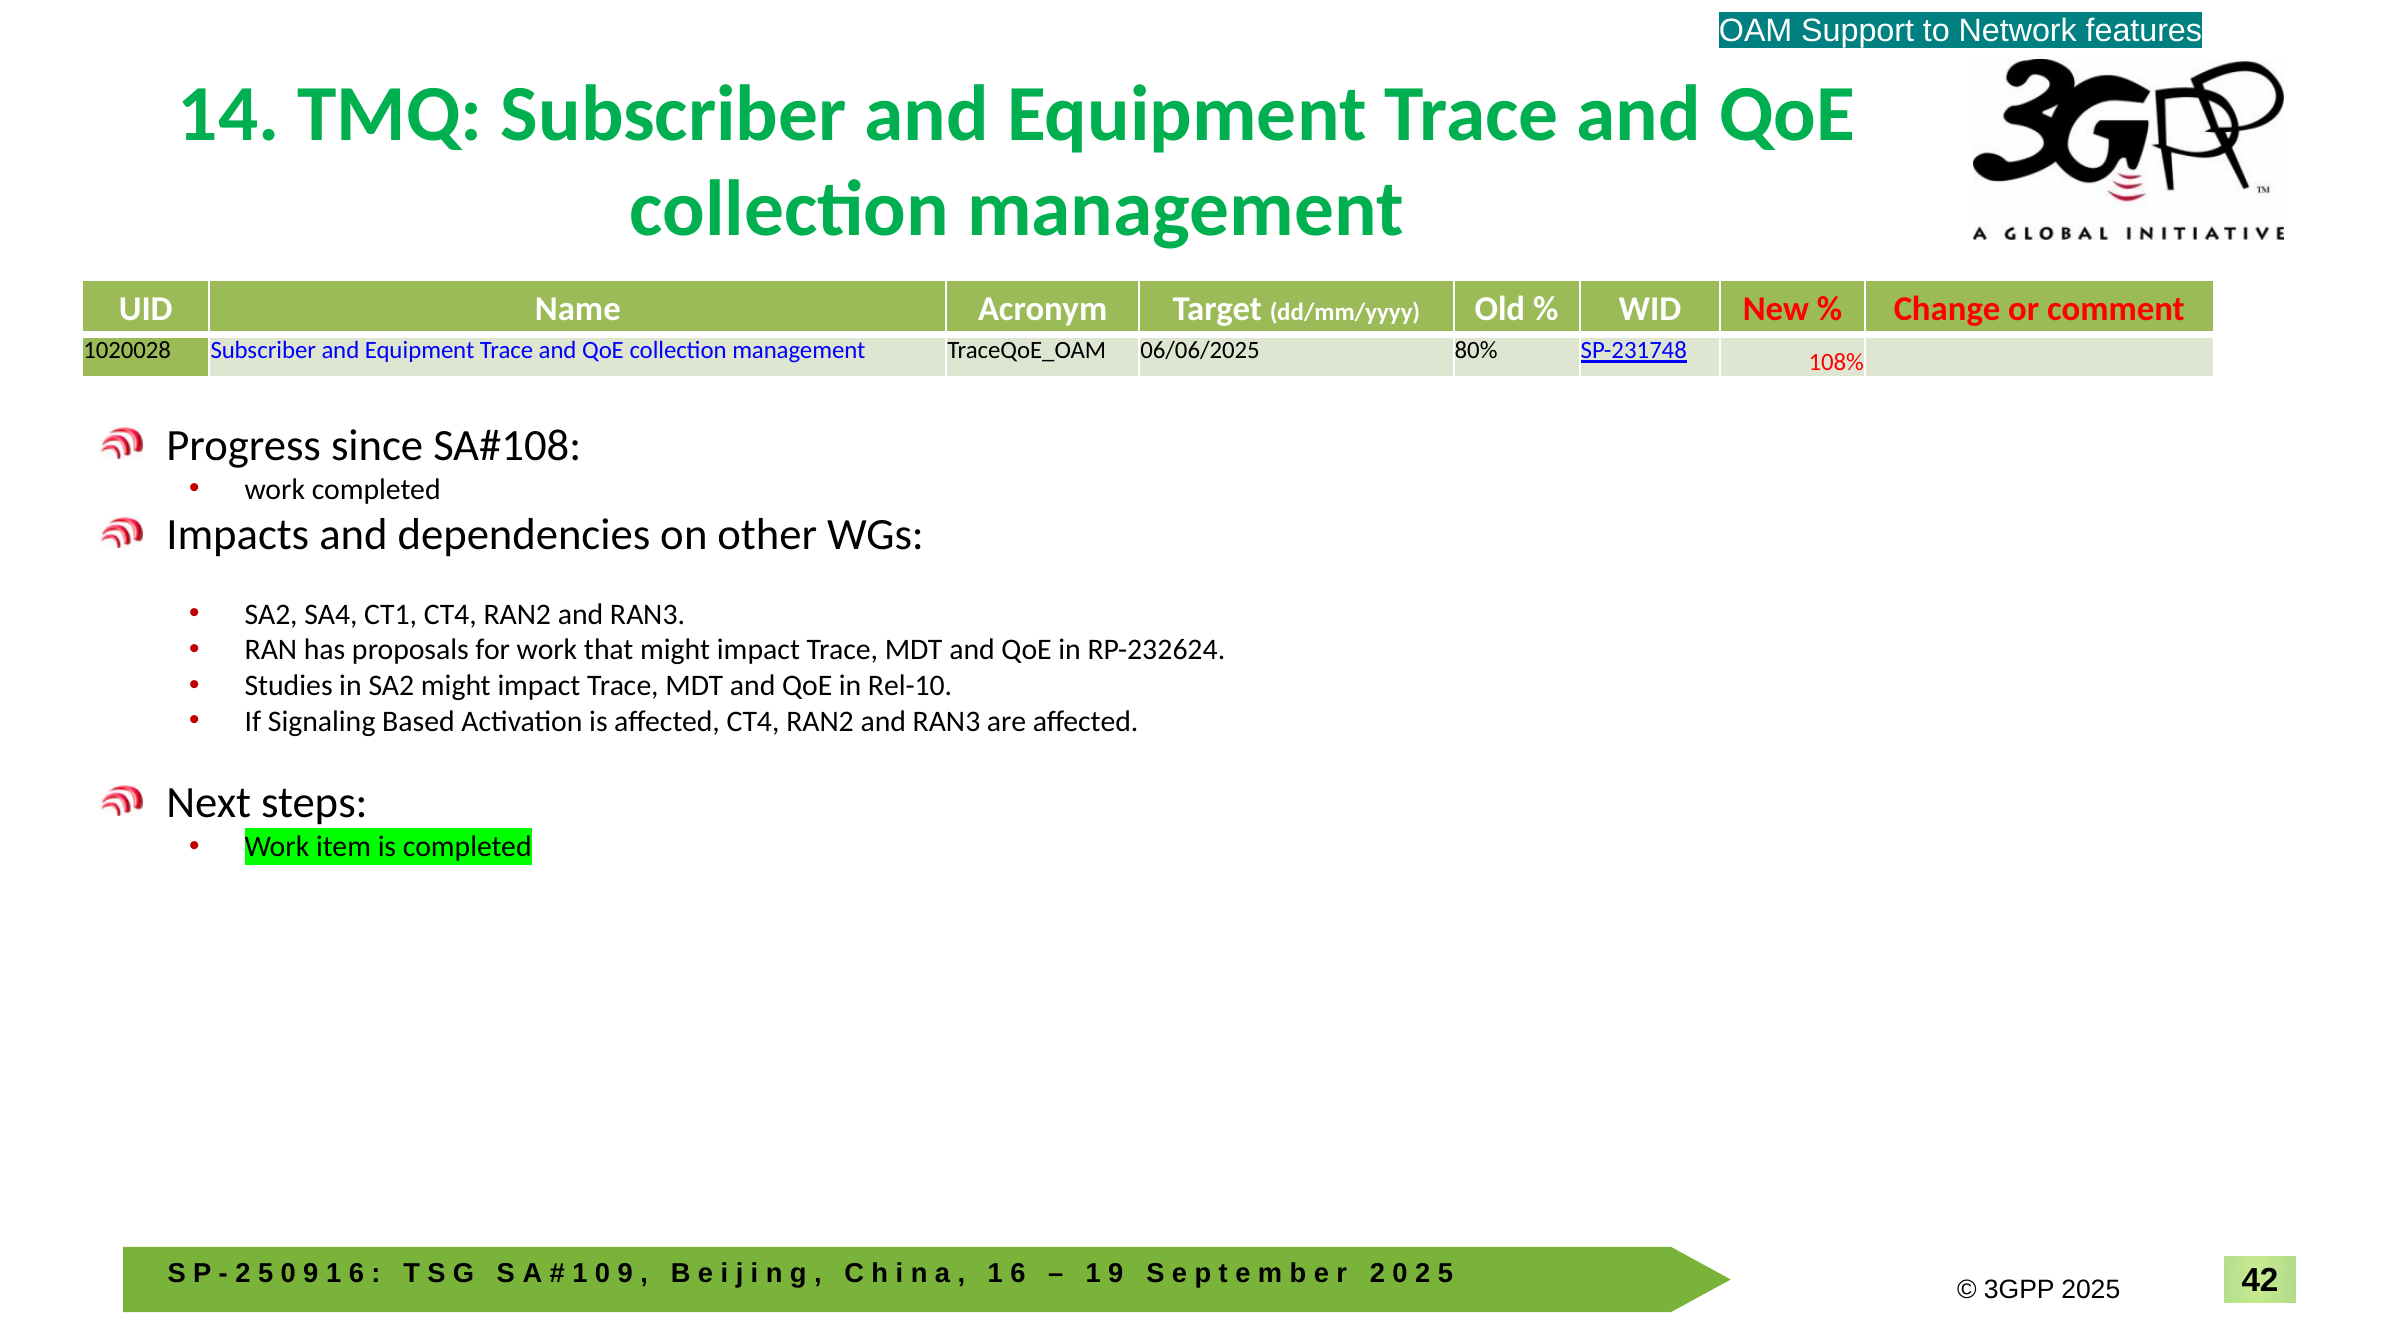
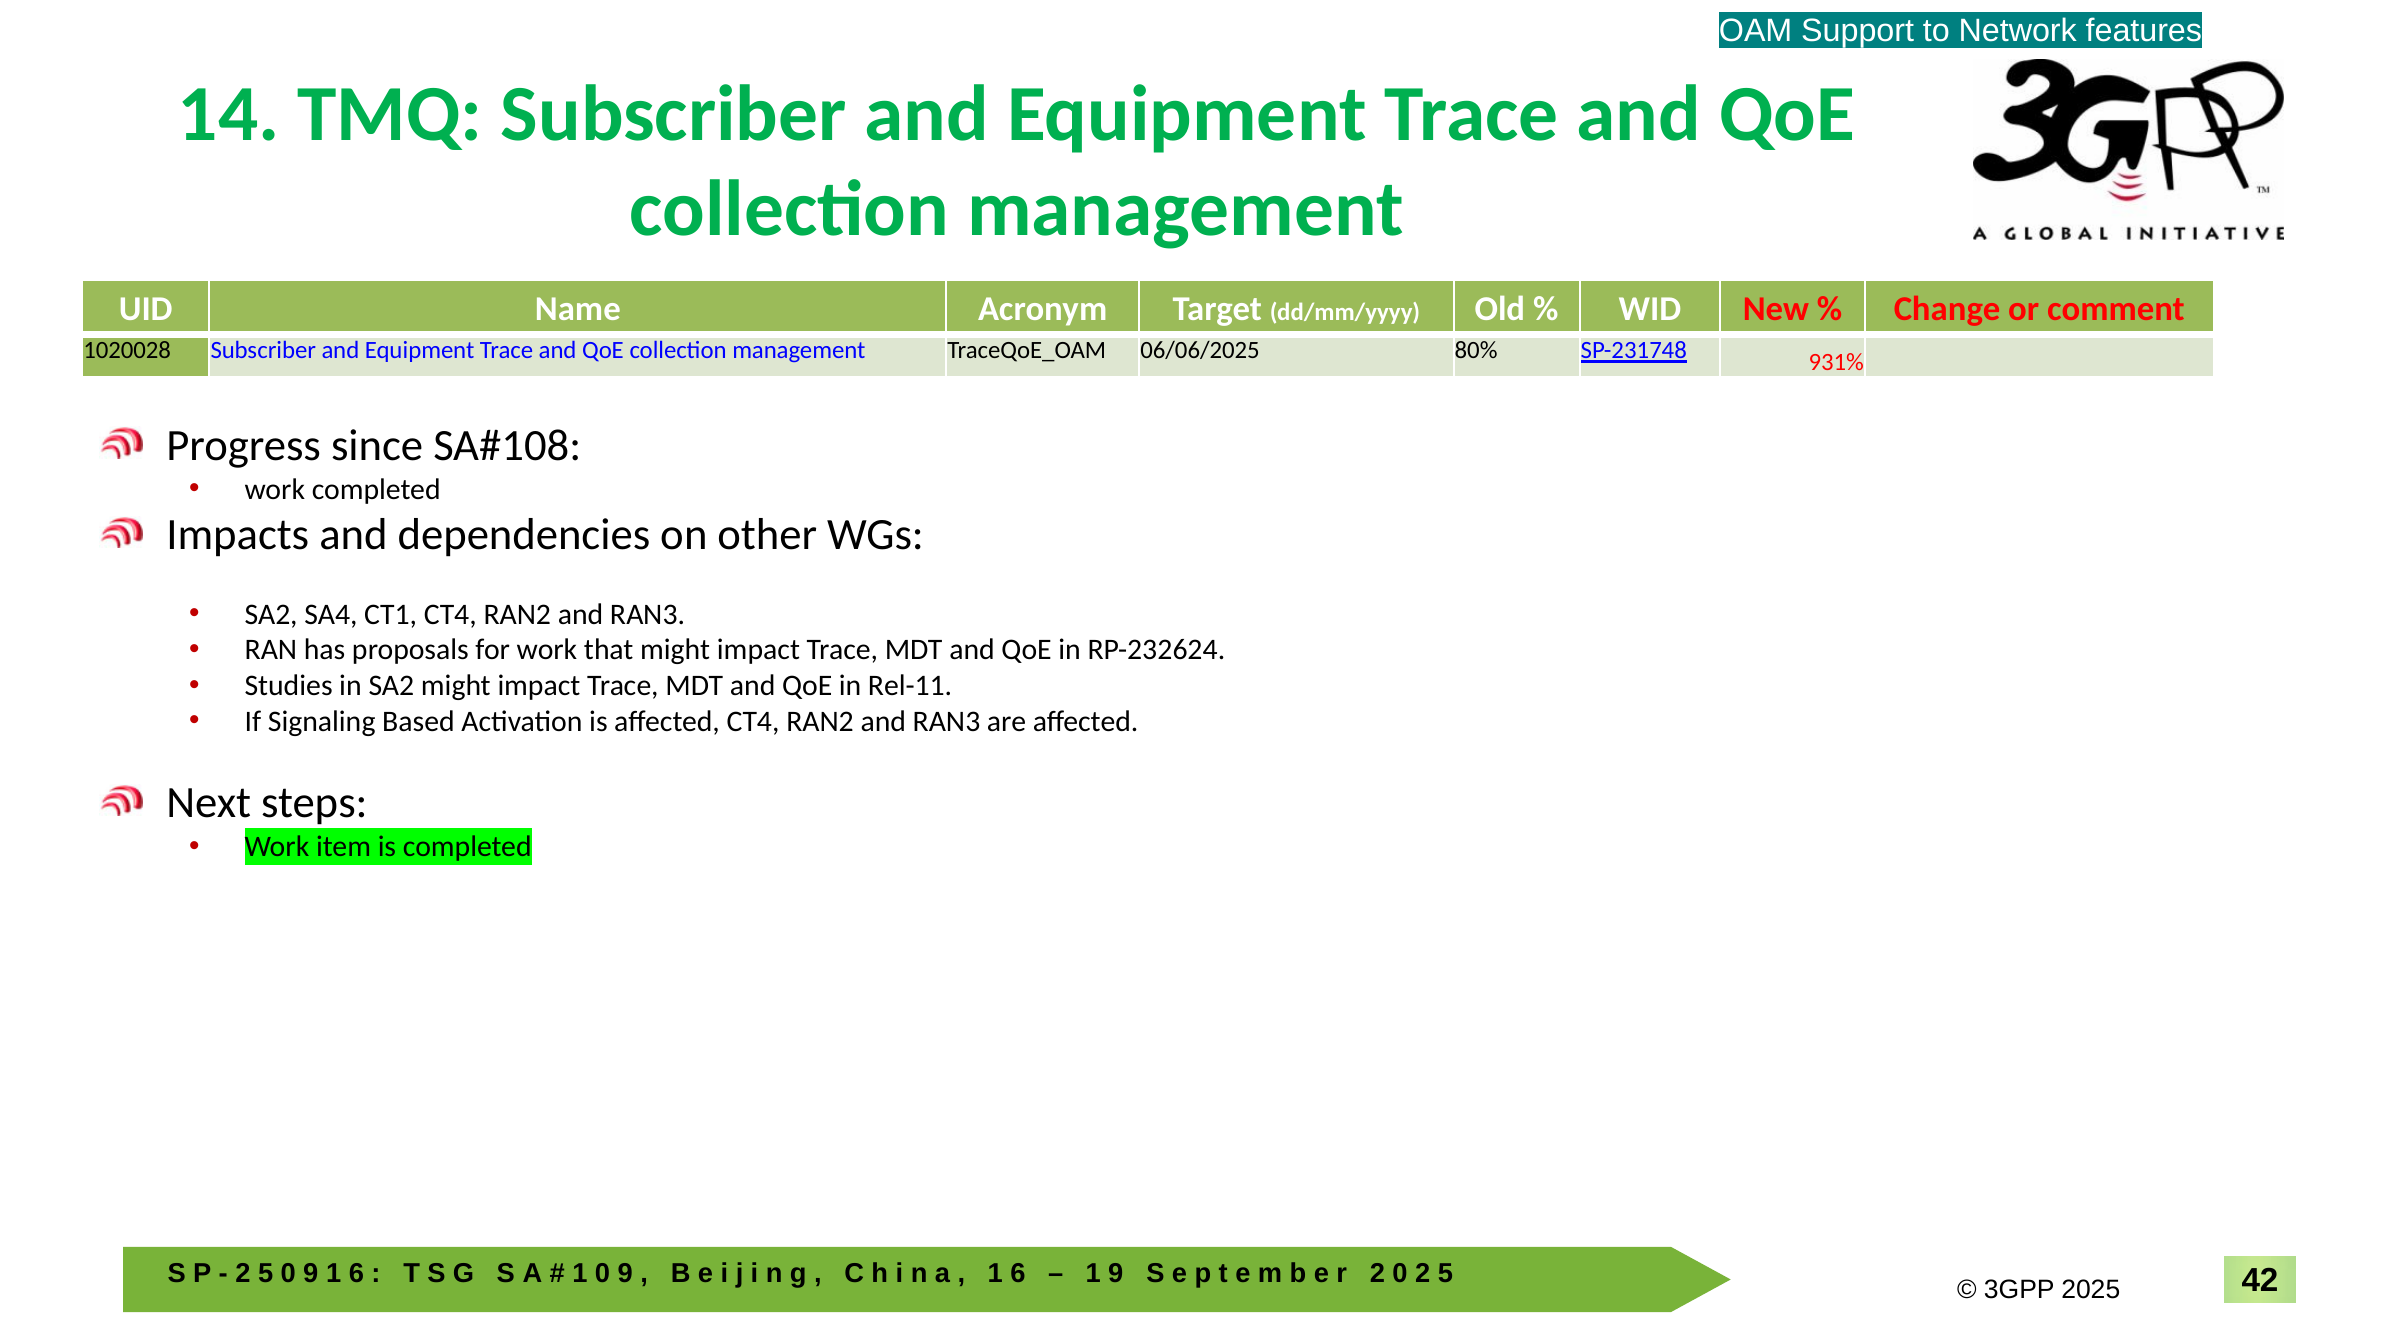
108%: 108% -> 931% (1836, 362)
Rel-10: Rel-10 -> Rel-11 (910, 686)
